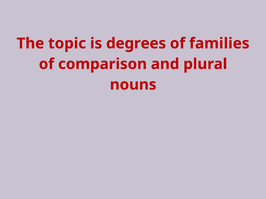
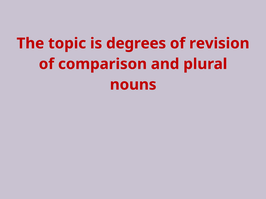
families: families -> revision (219, 44)
